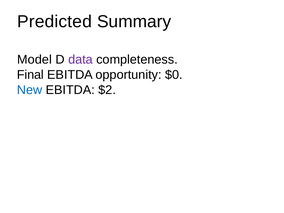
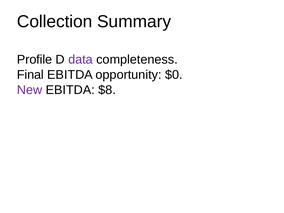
Predicted: Predicted -> Collection (55, 22)
Model: Model -> Profile (35, 60)
New colour: blue -> purple (30, 90)
$2: $2 -> $8 (107, 90)
